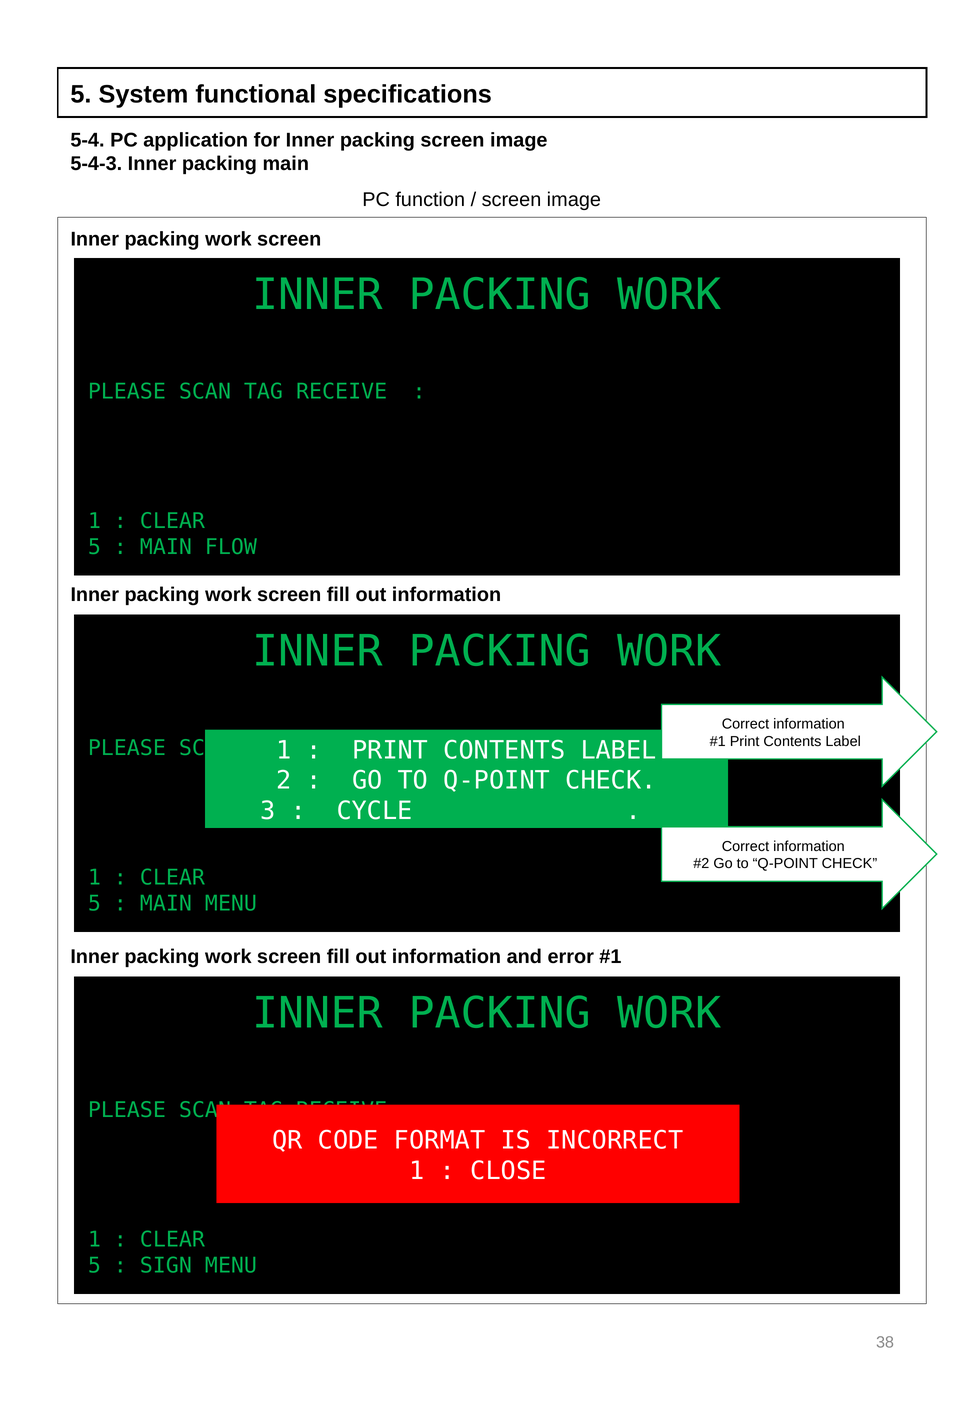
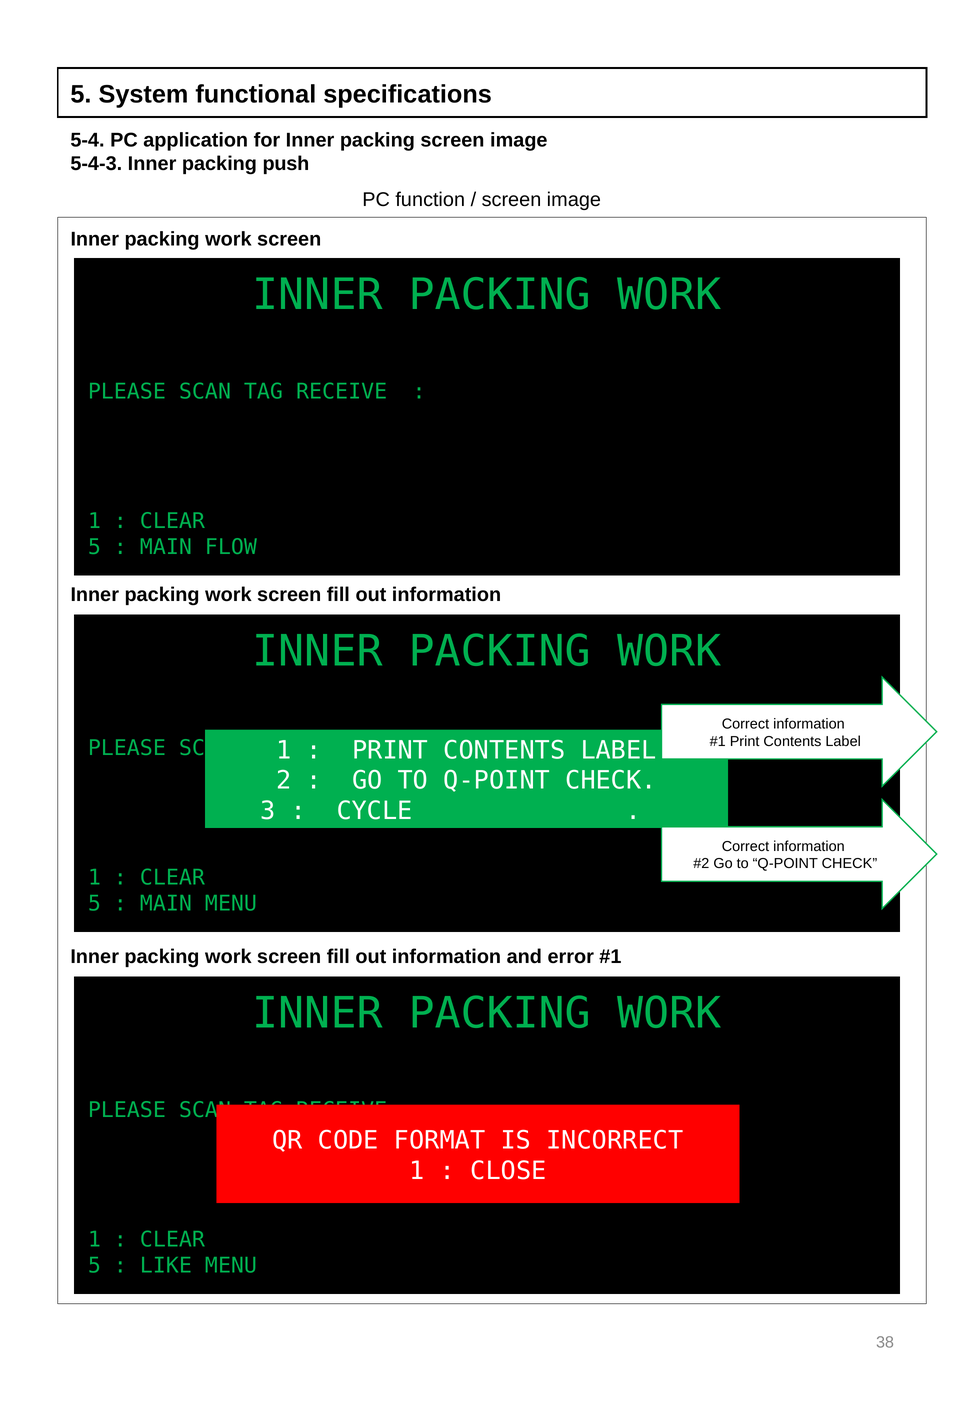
packing main: main -> push (286, 164)
SIGN: SIGN -> LIKE (166, 1266)
